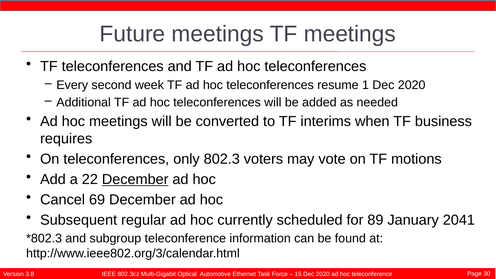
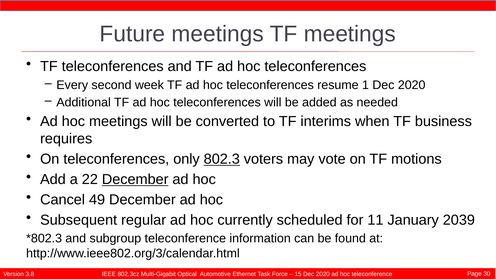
802.3 underline: none -> present (222, 159)
69: 69 -> 49 (97, 200)
89: 89 -> 11 (375, 220)
2041: 2041 -> 2039 (459, 220)
